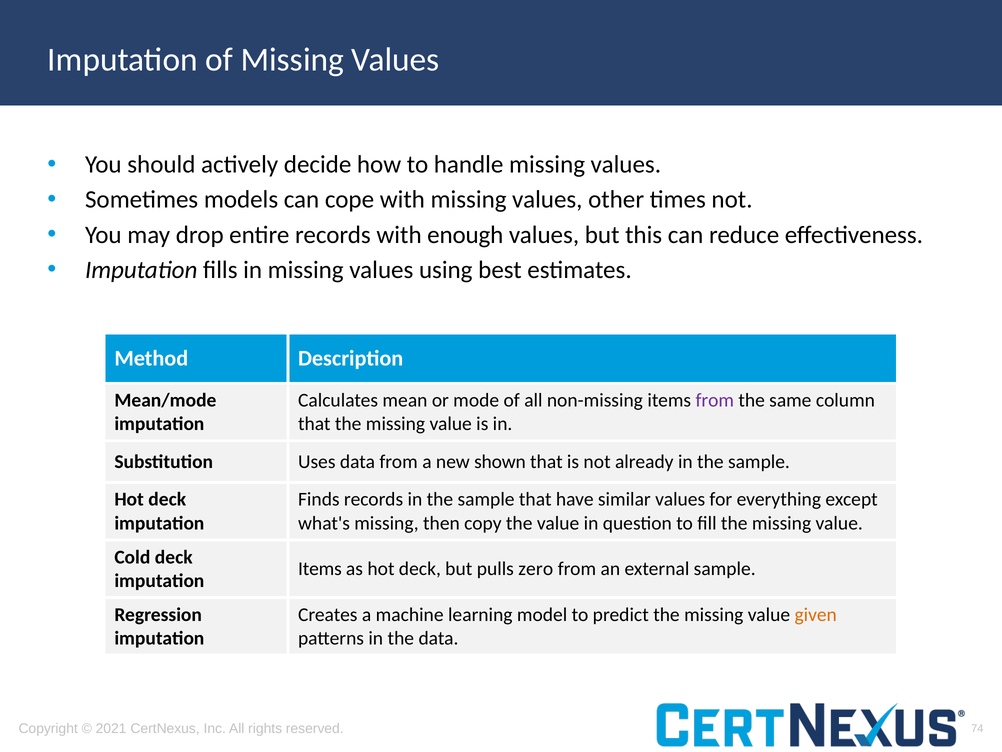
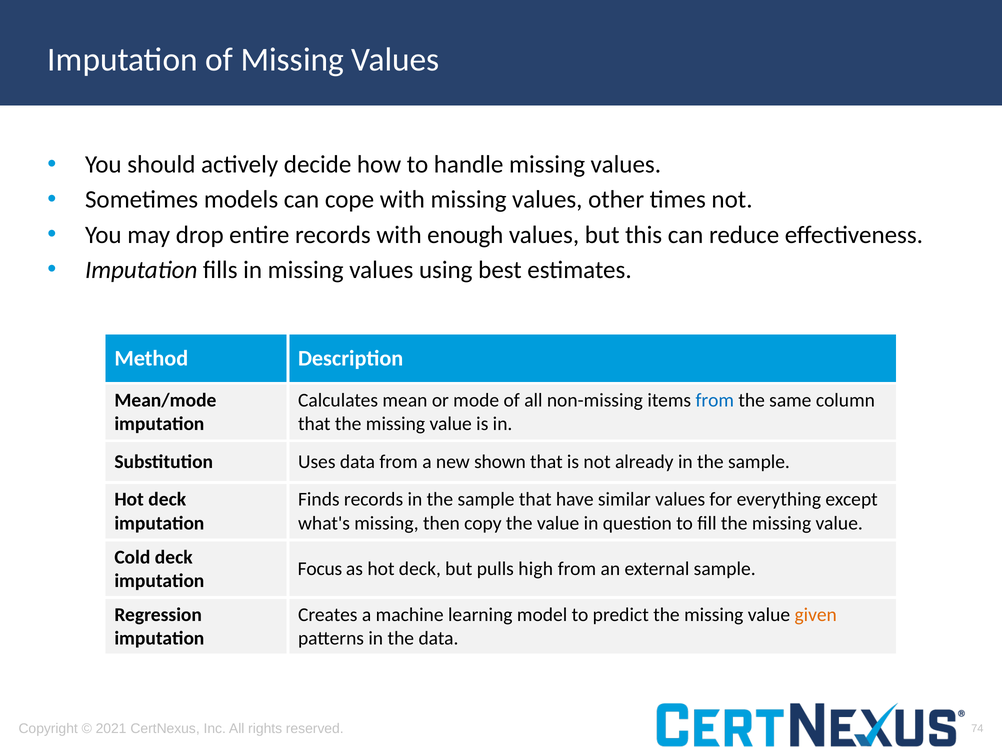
from colour: purple -> blue (715, 400)
Items: Items -> Focus (320, 569)
zero: zero -> high (536, 569)
